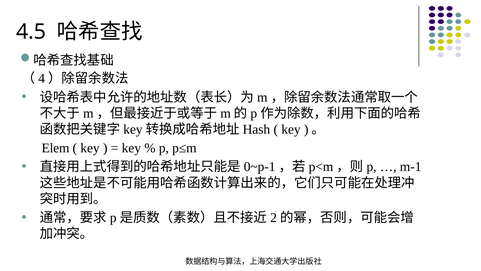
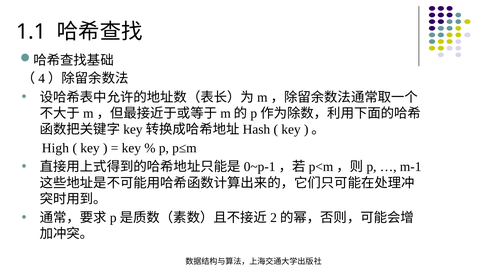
4.5: 4.5 -> 1.1 (31, 32)
Elem: Elem -> High (55, 148)
